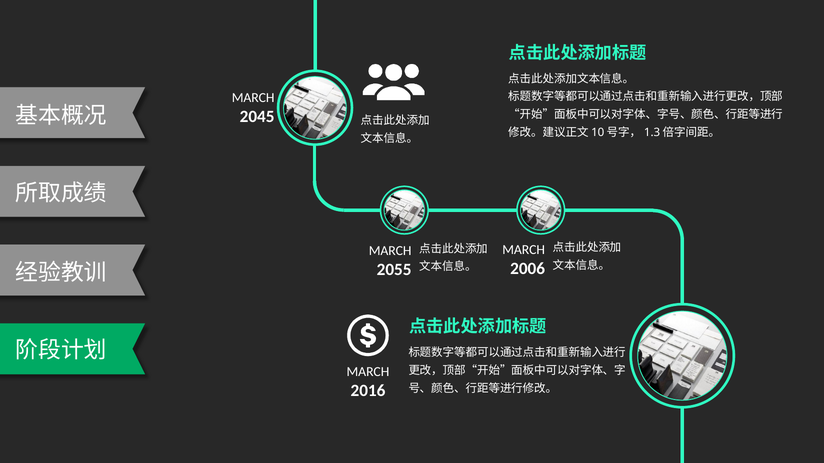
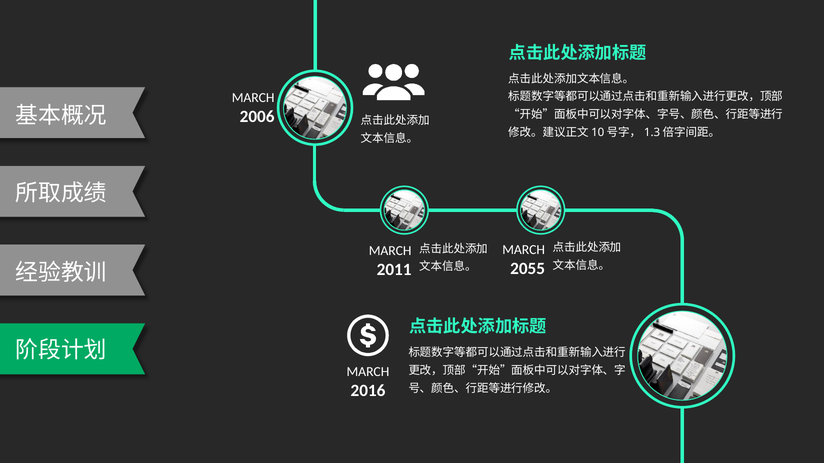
2045: 2045 -> 2006 (257, 117)
2006: 2006 -> 2055 (528, 269)
2055: 2055 -> 2011 (394, 270)
